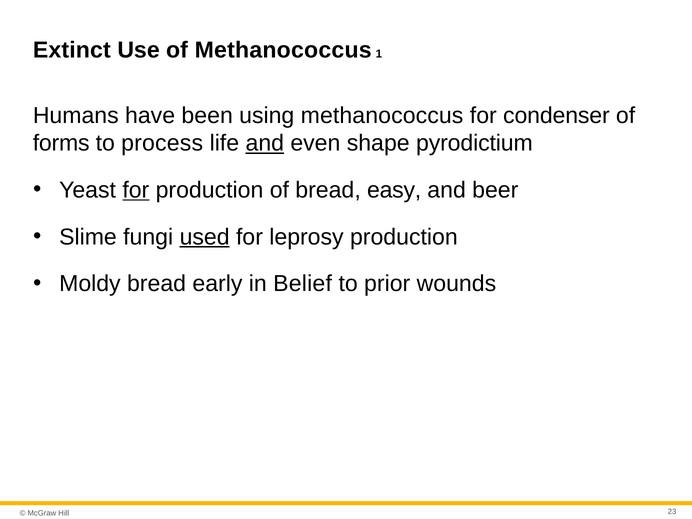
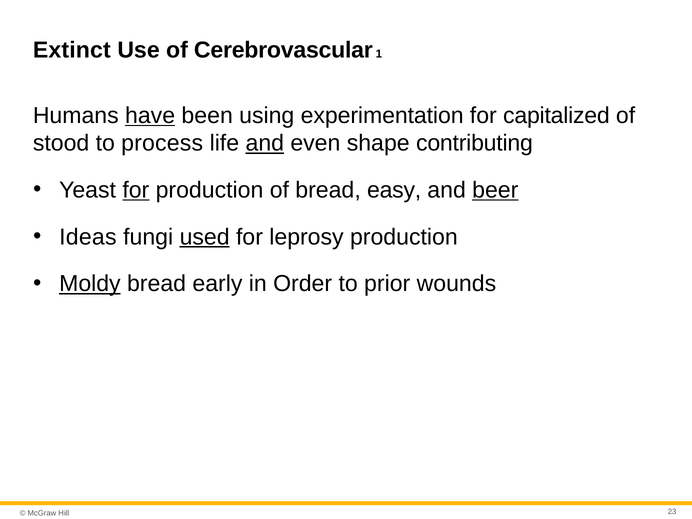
of Methanococcus: Methanococcus -> Cerebrovascular (283, 50)
have underline: none -> present (150, 116)
using methanococcus: methanococcus -> experimentation (382, 116)
condenser: condenser -> capitalized (556, 116)
forms: forms -> stood (61, 143)
pyrodictium: pyrodictium -> contributing (474, 143)
beer underline: none -> present (495, 190)
Slime: Slime -> Ideas (88, 237)
Moldy underline: none -> present (90, 284)
Belief: Belief -> Order (303, 284)
